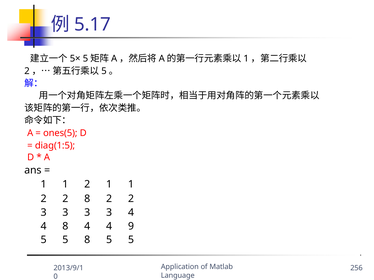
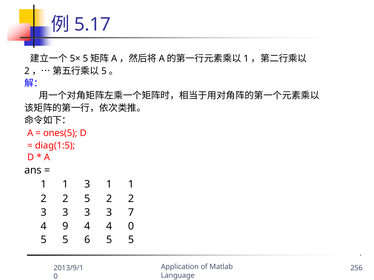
2: 2 -> 3 (87, 184)
2 8: 8 -> 5 (87, 199)
3 4: 4 -> 7 (131, 213)
4 8: 8 -> 9 (65, 227)
4 9: 9 -> 0 (131, 227)
5 8: 8 -> 6 (87, 240)
